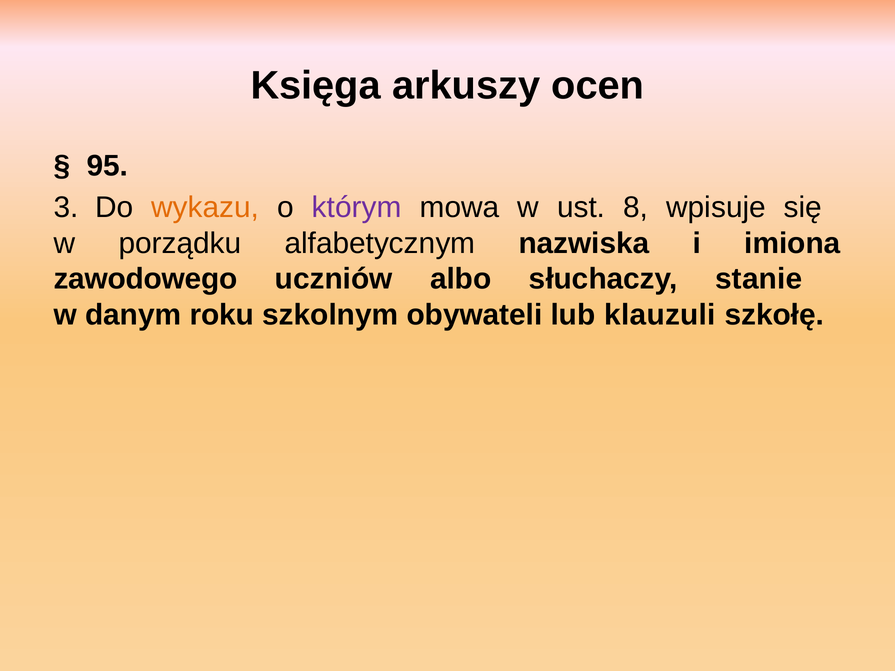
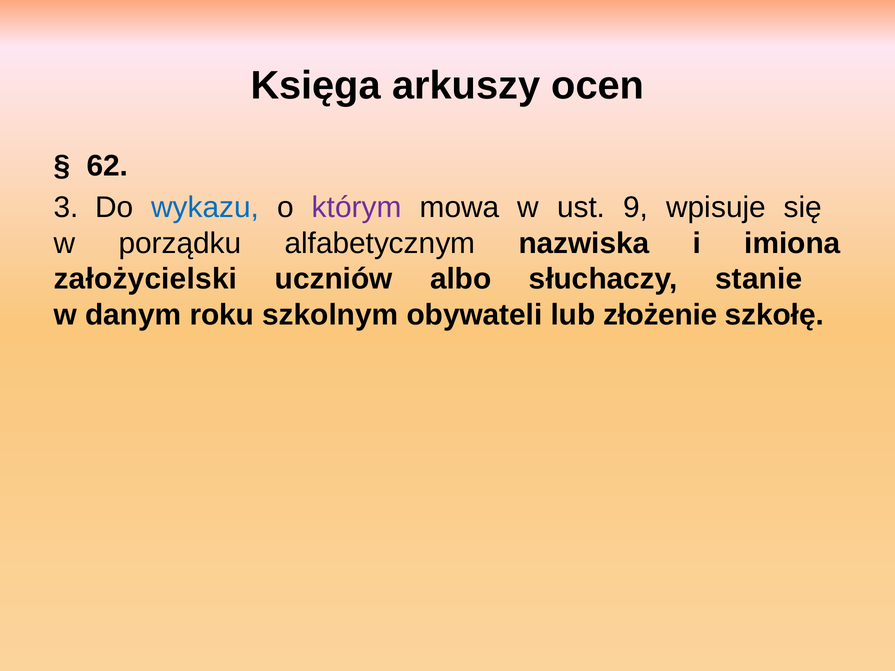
95: 95 -> 62 (108, 166)
wykazu colour: orange -> blue (205, 208)
8: 8 -> 9 (636, 208)
zawodowego: zawodowego -> założycielski (145, 279)
klauzuli: klauzuli -> złożenie (660, 315)
